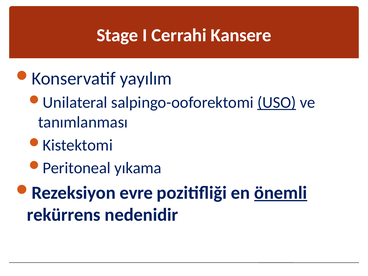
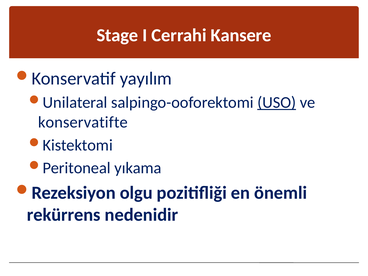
tanımlanması: tanımlanması -> konservatifte (83, 122)
evre: evre -> olgu (136, 193)
önemli underline: present -> none (281, 193)
